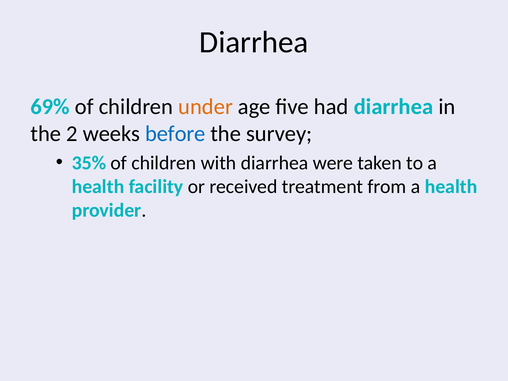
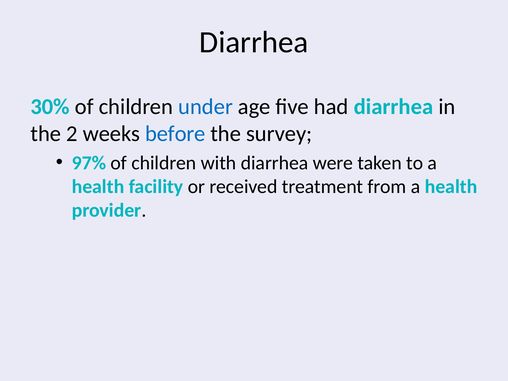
69%: 69% -> 30% (50, 107)
under colour: orange -> blue (206, 107)
35%: 35% -> 97% (89, 163)
